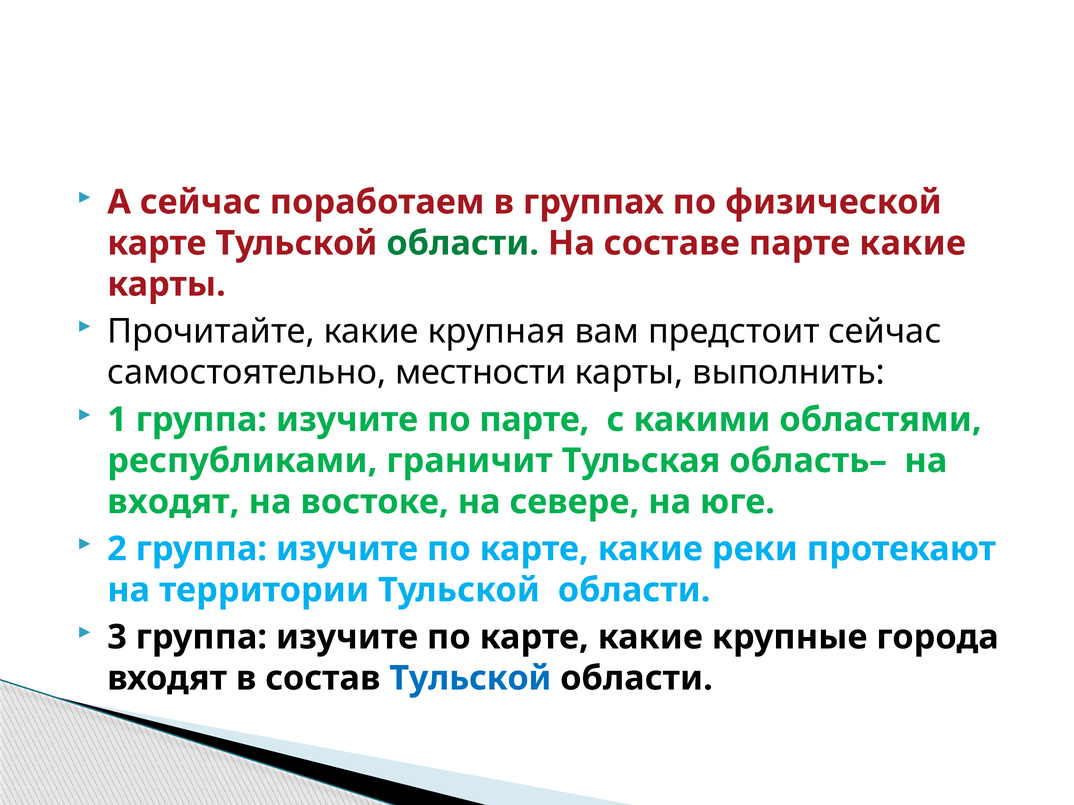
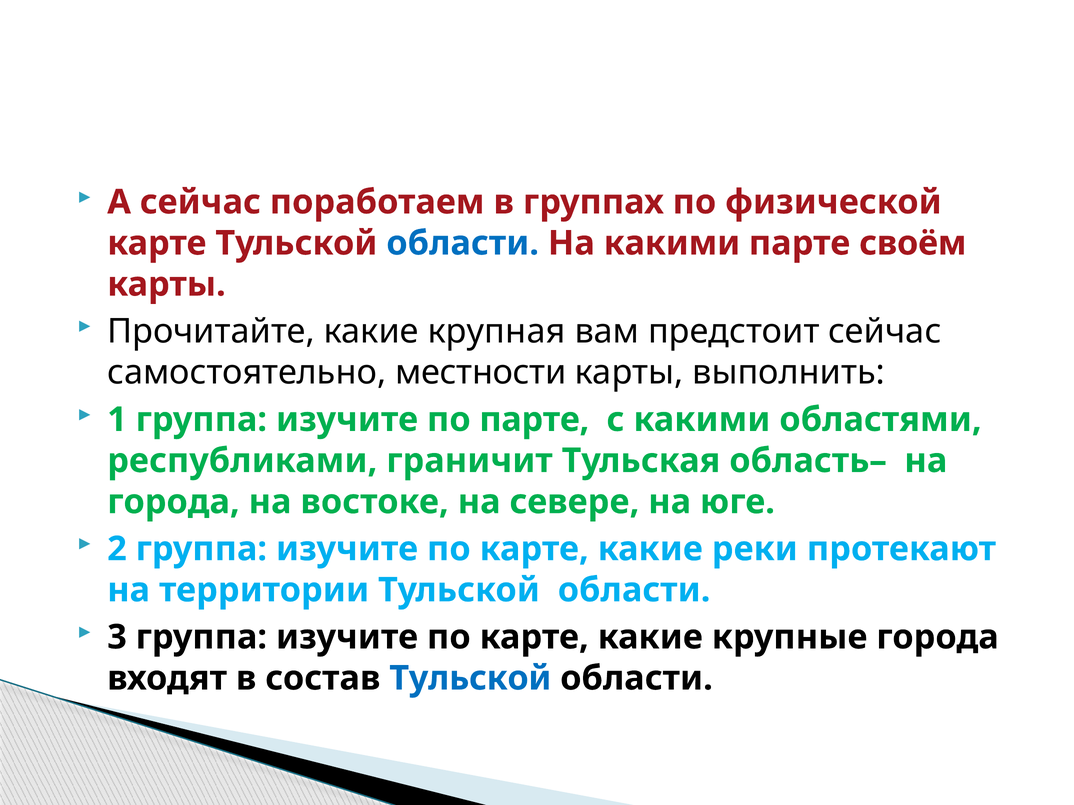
области colour: green -> blue (463, 243)
На составе: составе -> какими (672, 243)
парте какие: какие -> своём (913, 243)
входят: входят -> города (173, 502)
